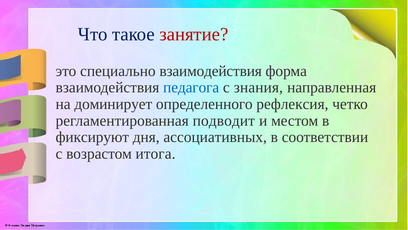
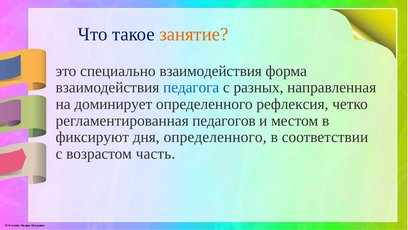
занятие colour: red -> orange (194, 34)
знания: знания -> разных (258, 87)
подводит: подводит -> педагогов (224, 120)
дня ассоциативных: ассоциативных -> определенного (215, 137)
итога: итога -> часть (156, 153)
